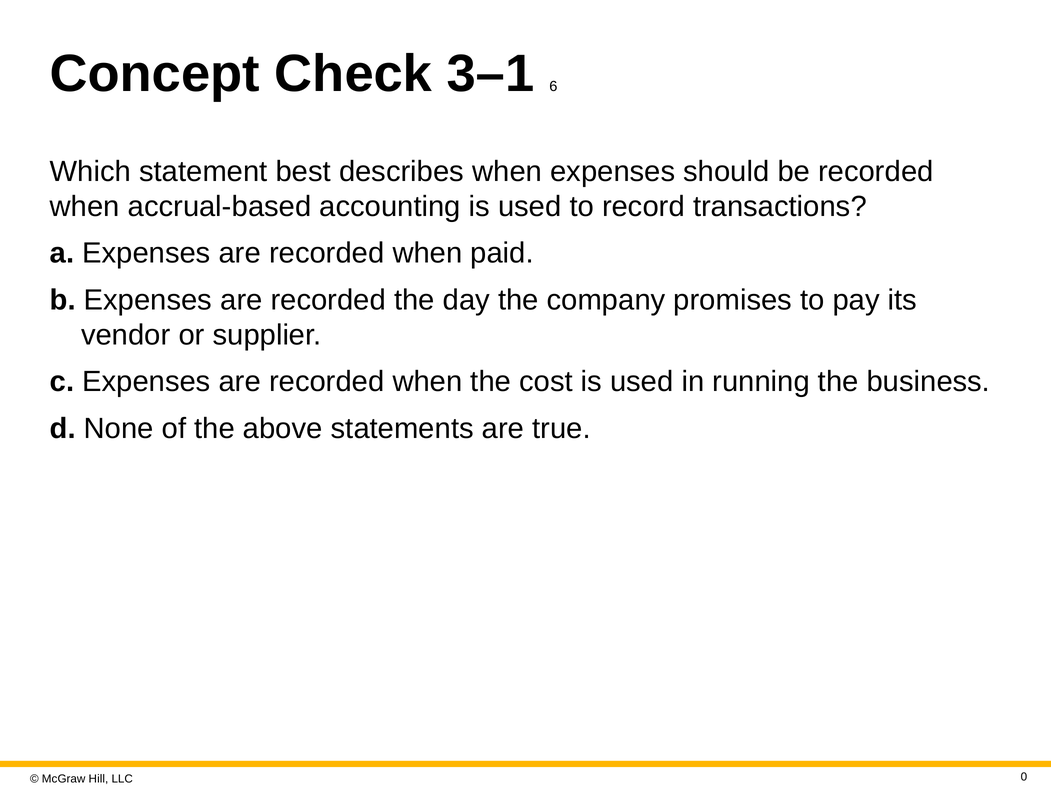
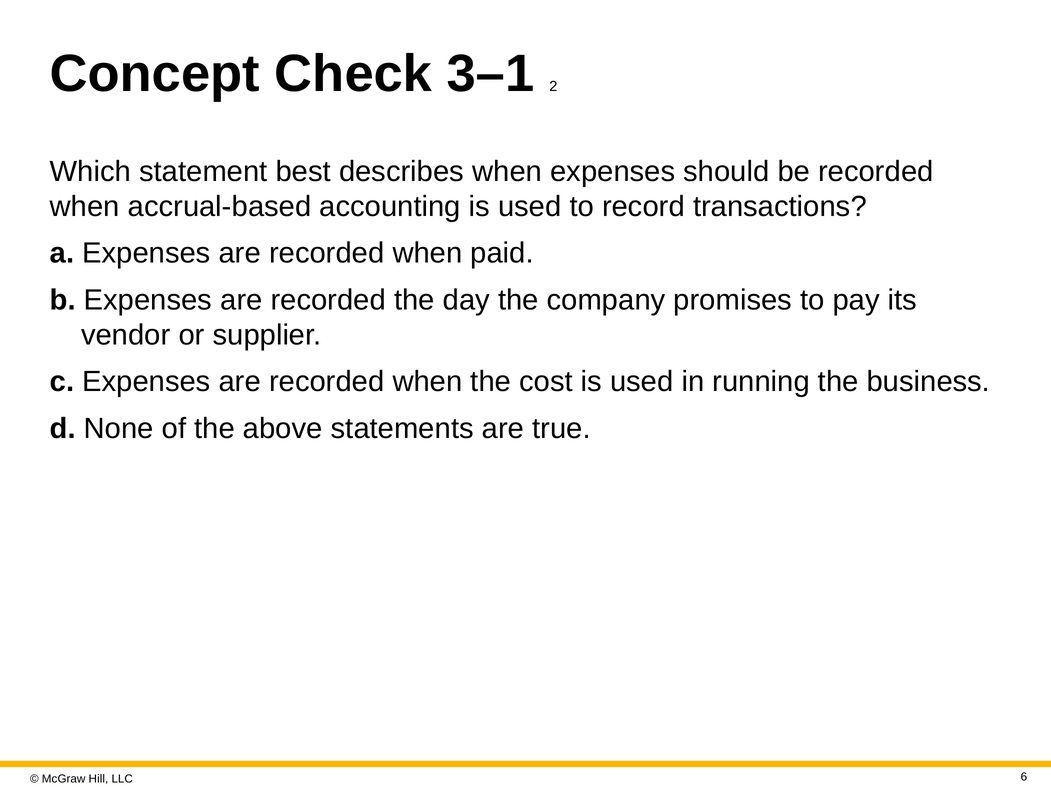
6: 6 -> 2 (553, 86)
0: 0 -> 6 (1024, 777)
